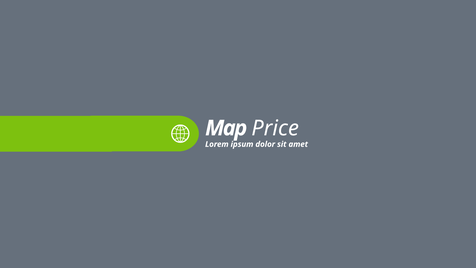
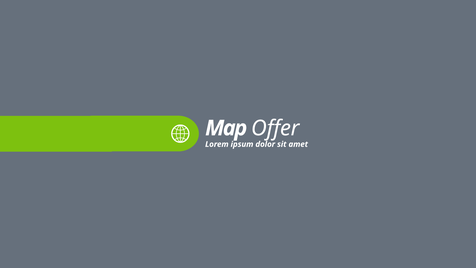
Price: Price -> Offer (275, 128)
